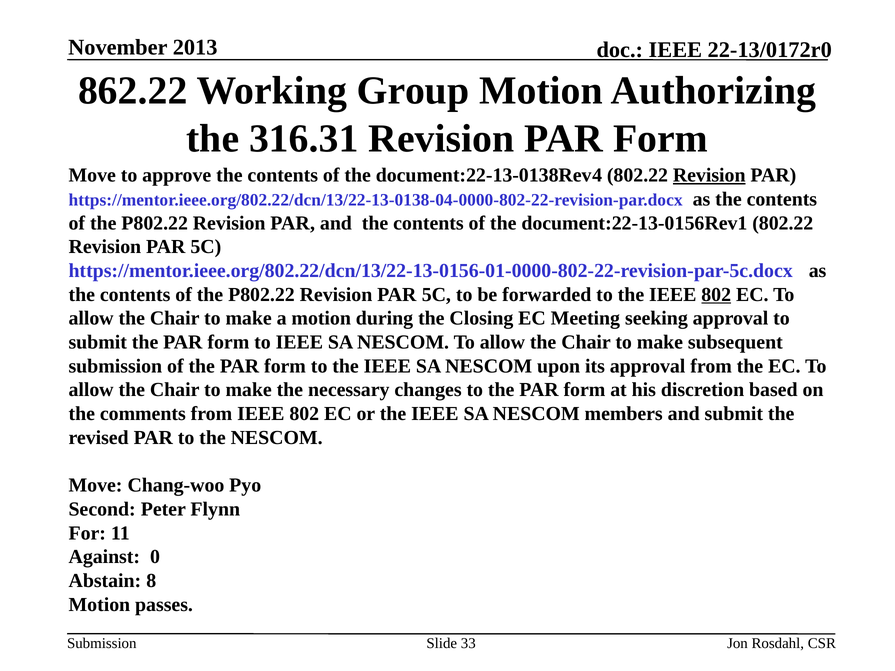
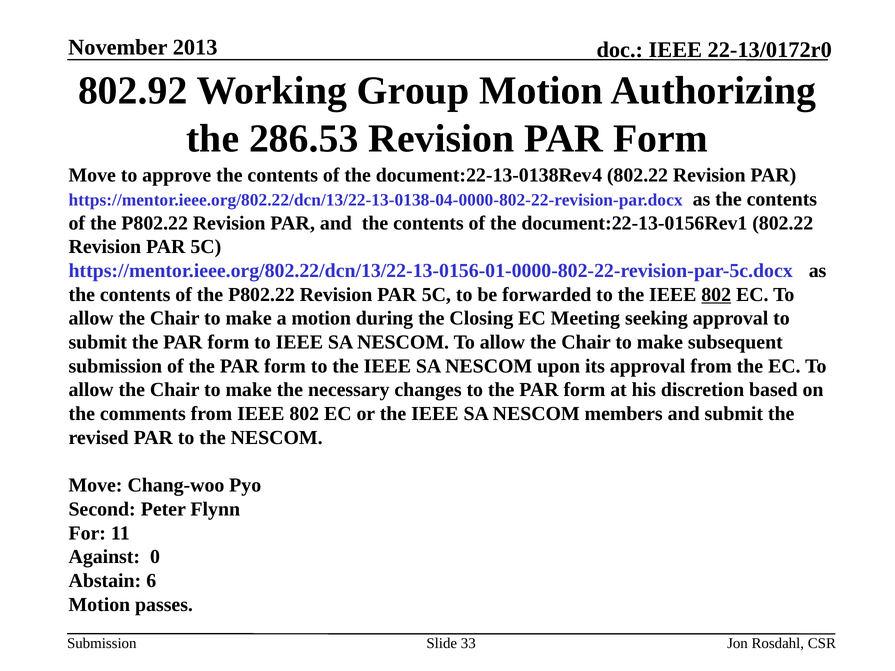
862.22: 862.22 -> 802.92 (133, 91)
316.31: 316.31 -> 286.53 (304, 138)
Revision underline: present -> none (709, 175)
8: 8 -> 6 (151, 581)
